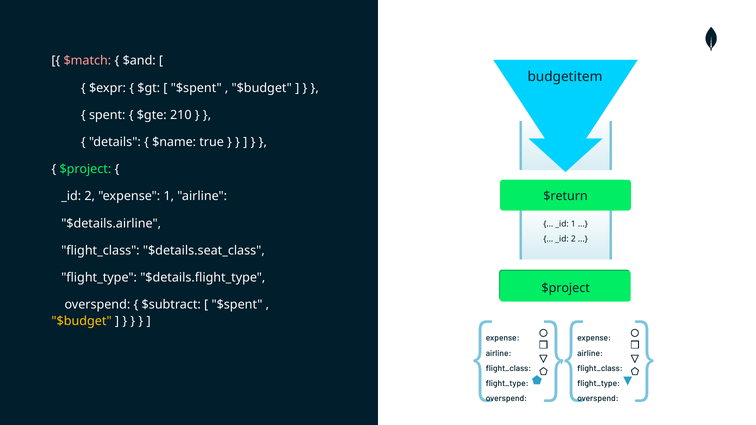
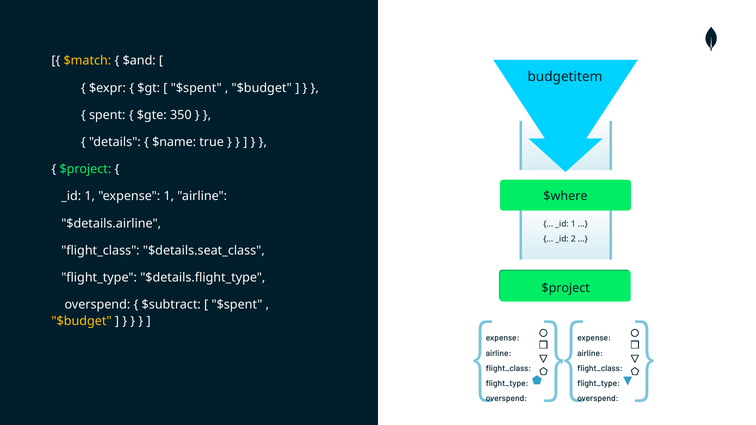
$match colour: pink -> yellow (87, 61)
210: 210 -> 350 (181, 115)
$return: $return -> $where (565, 196)
2: 2 -> 1 (90, 196)
